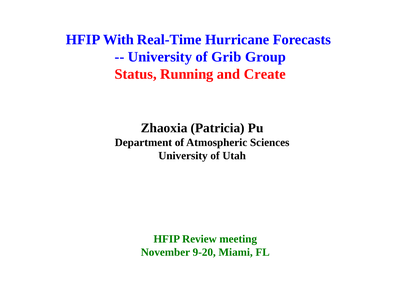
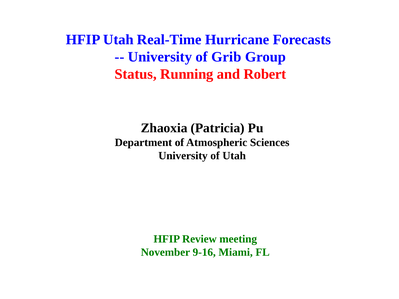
HFIP With: With -> Utah (118, 40)
Create: Create -> Robert (265, 74)
9-20: 9-20 -> 9-16 (204, 252)
